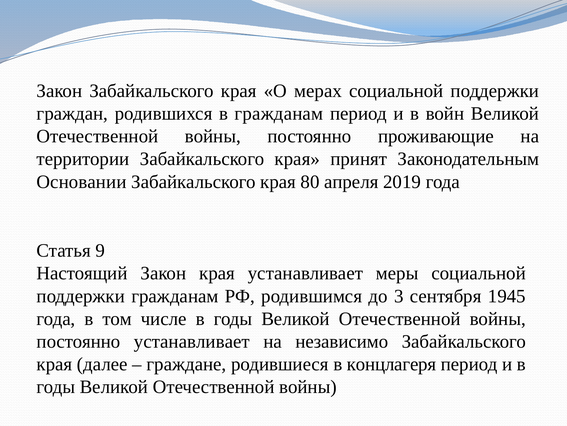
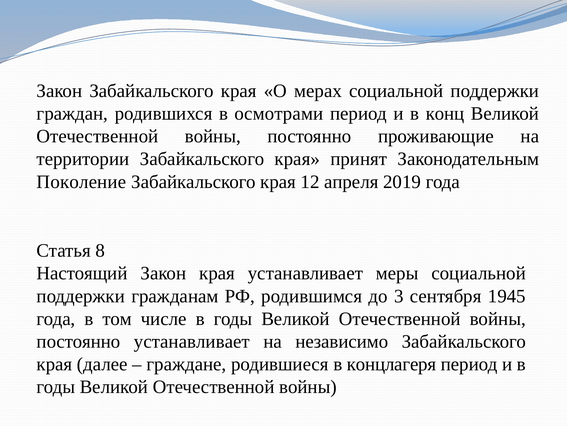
в гражданам: гражданам -> осмотрами (279, 113)
войн: войн -> конц (445, 113)
Основании: Основании -> Поколение (81, 181)
80: 80 -> 12 (310, 181)
9: 9 -> 8 (100, 250)
